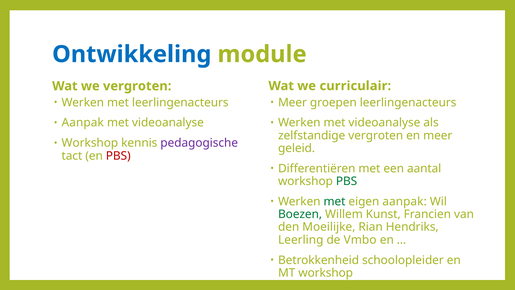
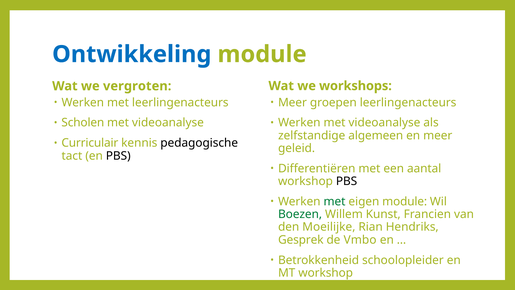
curriculair: curriculair -> workshops (355, 86)
Aanpak: Aanpak -> Scholen (83, 123)
zelfstandige vergroten: vergroten -> algemeen (376, 135)
Workshop: Workshop -> Curriculair (90, 143)
pedagogische colour: purple -> black (199, 143)
PBS colour: red -> black (118, 156)
PBS colour: green -> black (347, 181)
eigen aanpak: aanpak -> module (405, 201)
Leerling: Leerling -> Gesprek (301, 240)
